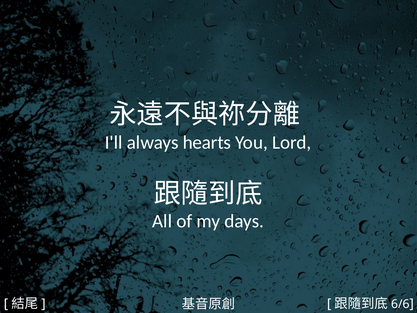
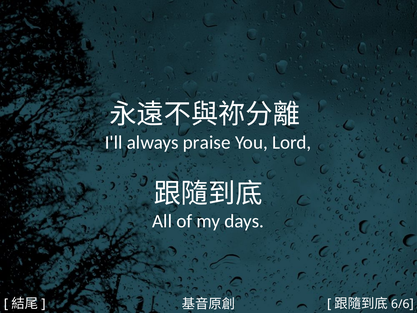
hearts: hearts -> praise (207, 142)
